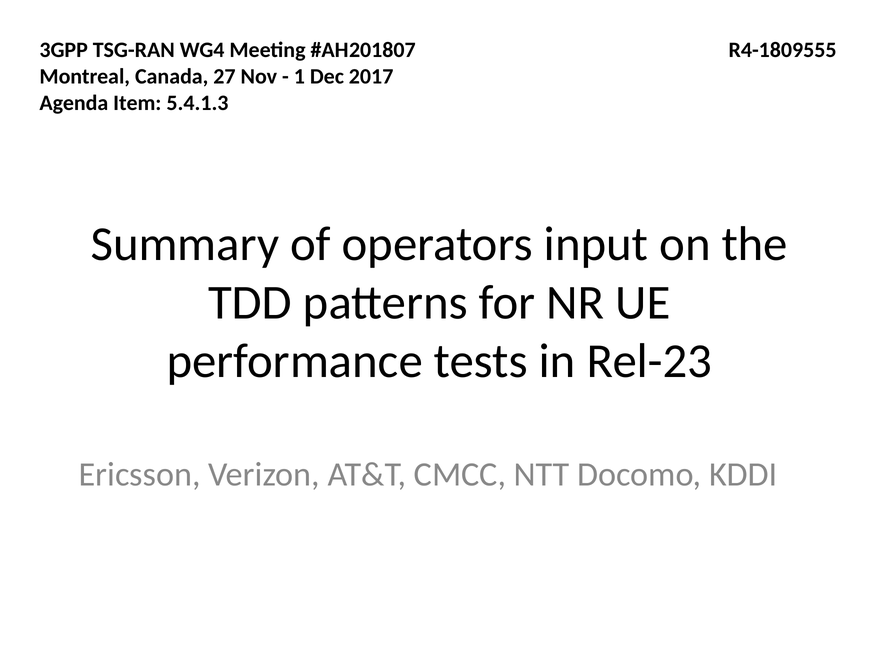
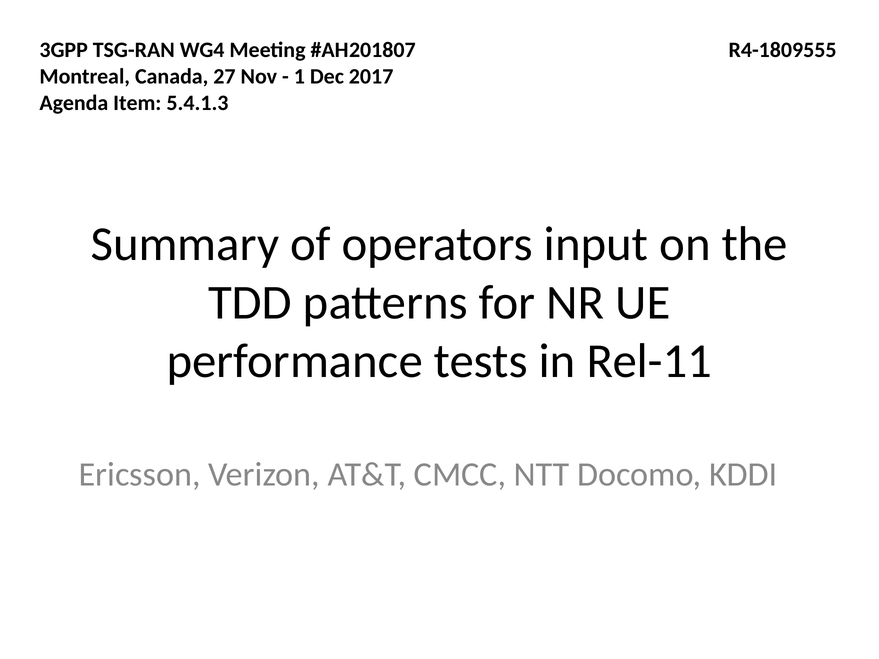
Rel-23: Rel-23 -> Rel-11 (649, 361)
